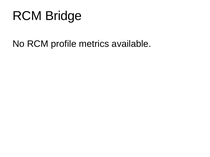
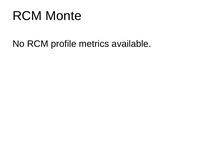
Bridge: Bridge -> Monte (63, 16)
